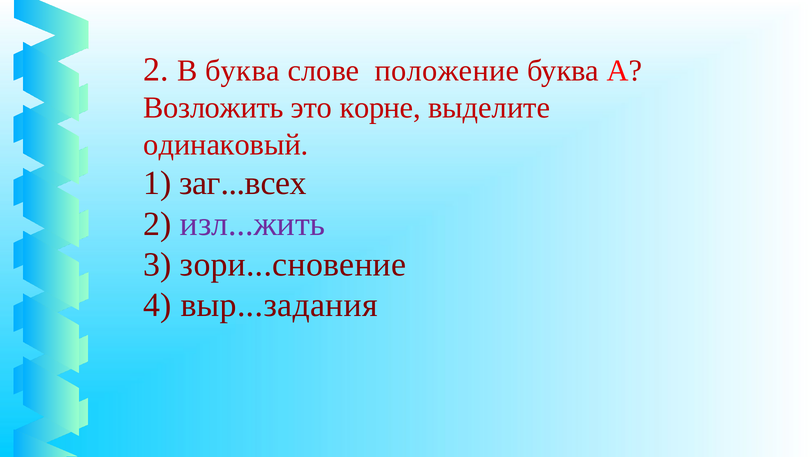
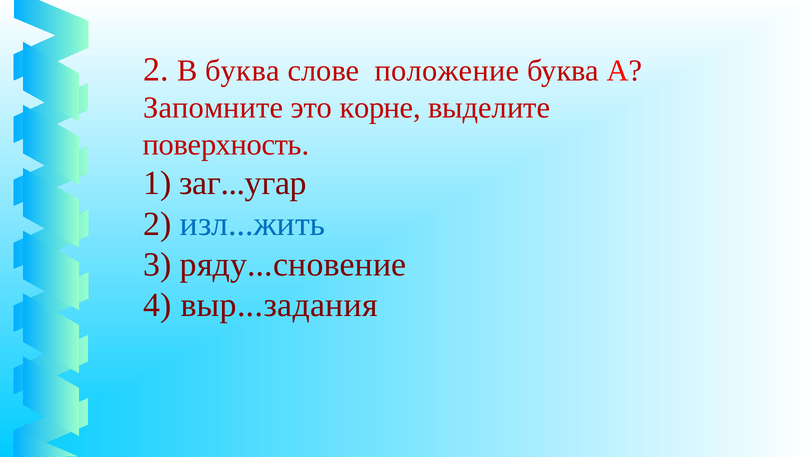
Возложить: Возложить -> Запомните (213, 108)
одинаковый: одинаковый -> поверхность (226, 144)
заг...всех: заг...всех -> заг...угар (243, 183)
изл...жить colour: purple -> blue (253, 224)
зори...сновение: зори...сновение -> ряду...сновение (293, 264)
